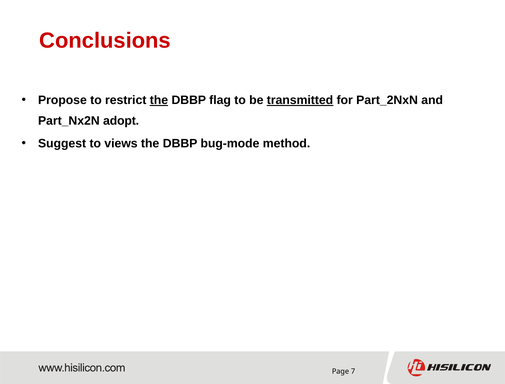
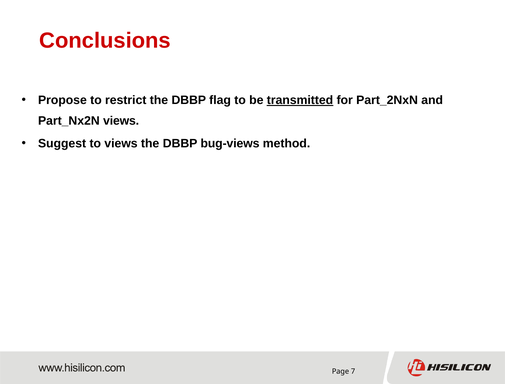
the underline: present -> none (159, 100)
Part_Nx2N adopt: adopt -> views (121, 121)
bug-mode: bug-mode -> bug-views (230, 144)
